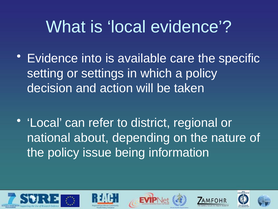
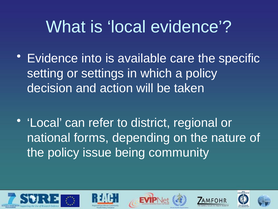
about: about -> forms (91, 137)
information: information -> community (179, 152)
